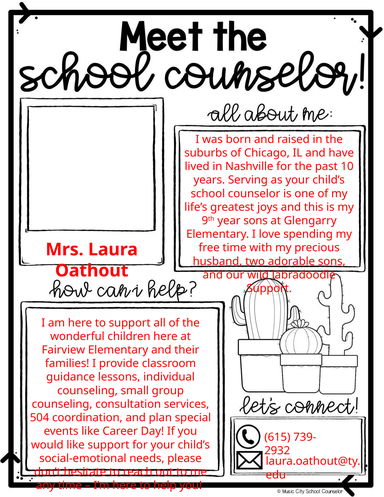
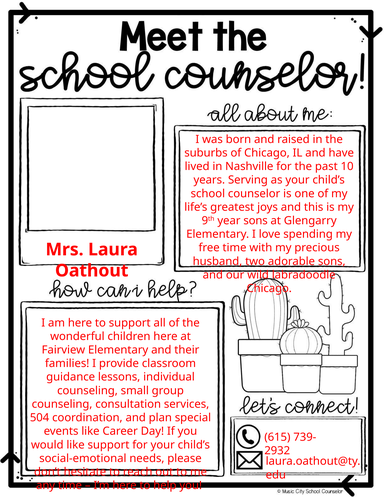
Support: Support -> Chicago (269, 288)
